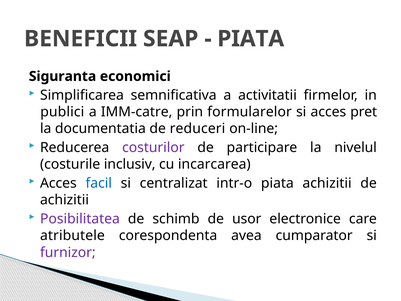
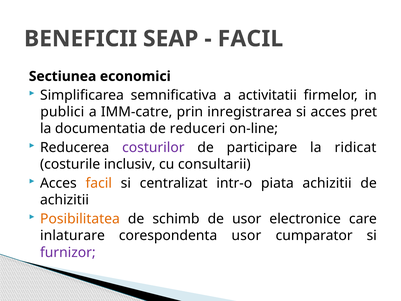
PIATA: PIATA -> FACIL (250, 39)
Siguranta: Siguranta -> Sectiunea (63, 76)
formularelor: formularelor -> inregistrarea (250, 112)
nivelul: nivelul -> ridicat (355, 148)
incarcarea: incarcarea -> consultarii (214, 164)
facil colour: blue -> orange (99, 183)
Posibilitatea colour: purple -> orange (80, 219)
atributele: atributele -> inlaturare (72, 235)
corespondenta avea: avea -> usor (246, 235)
